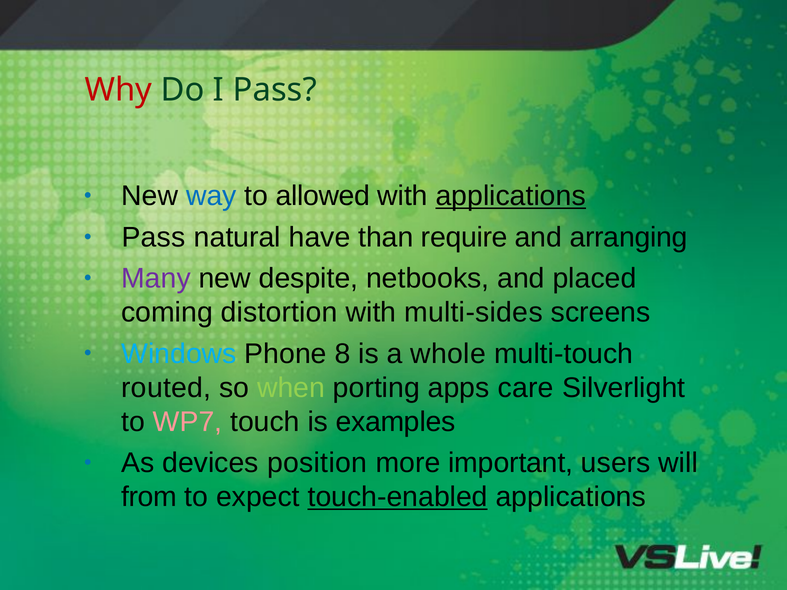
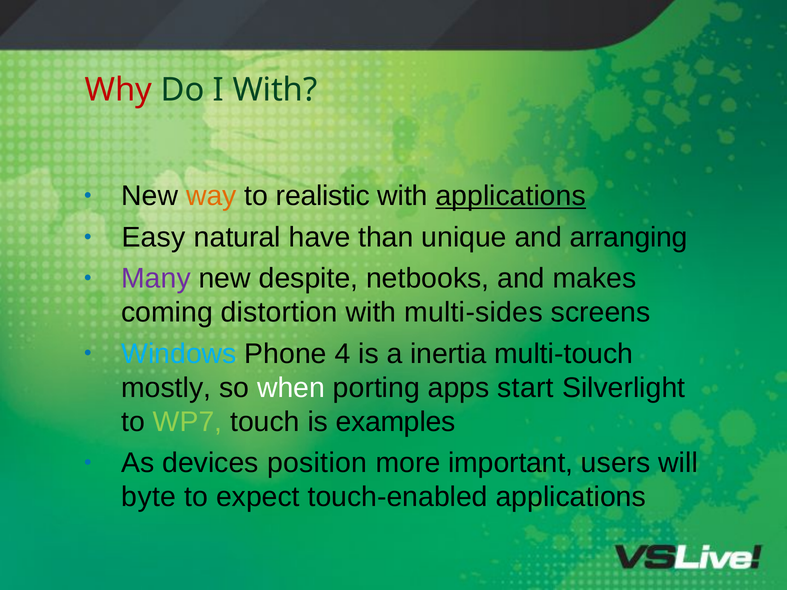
I Pass: Pass -> With (275, 90)
way colour: blue -> orange (211, 196)
allowed: allowed -> realistic (323, 196)
Pass: Pass -> Easy (154, 237)
require: require -> unique (464, 237)
placed: placed -> makes (594, 279)
8: 8 -> 4 (342, 354)
whole: whole -> inertia (448, 354)
routed: routed -> mostly (166, 388)
when colour: light green -> white (291, 388)
care: care -> start (526, 388)
WP7 colour: pink -> light green (188, 422)
from: from -> byte (149, 497)
touch-enabled underline: present -> none (398, 497)
